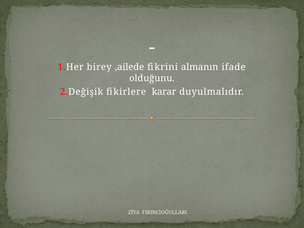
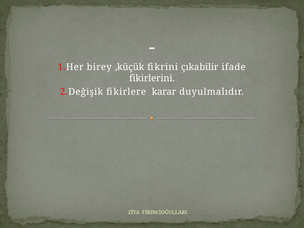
,ailede: ,ailede -> ,küçük (129, 67)
almanın: almanın -> çıkabilir (200, 67)
olduğunu: olduğunu -> fikirlerini (152, 78)
